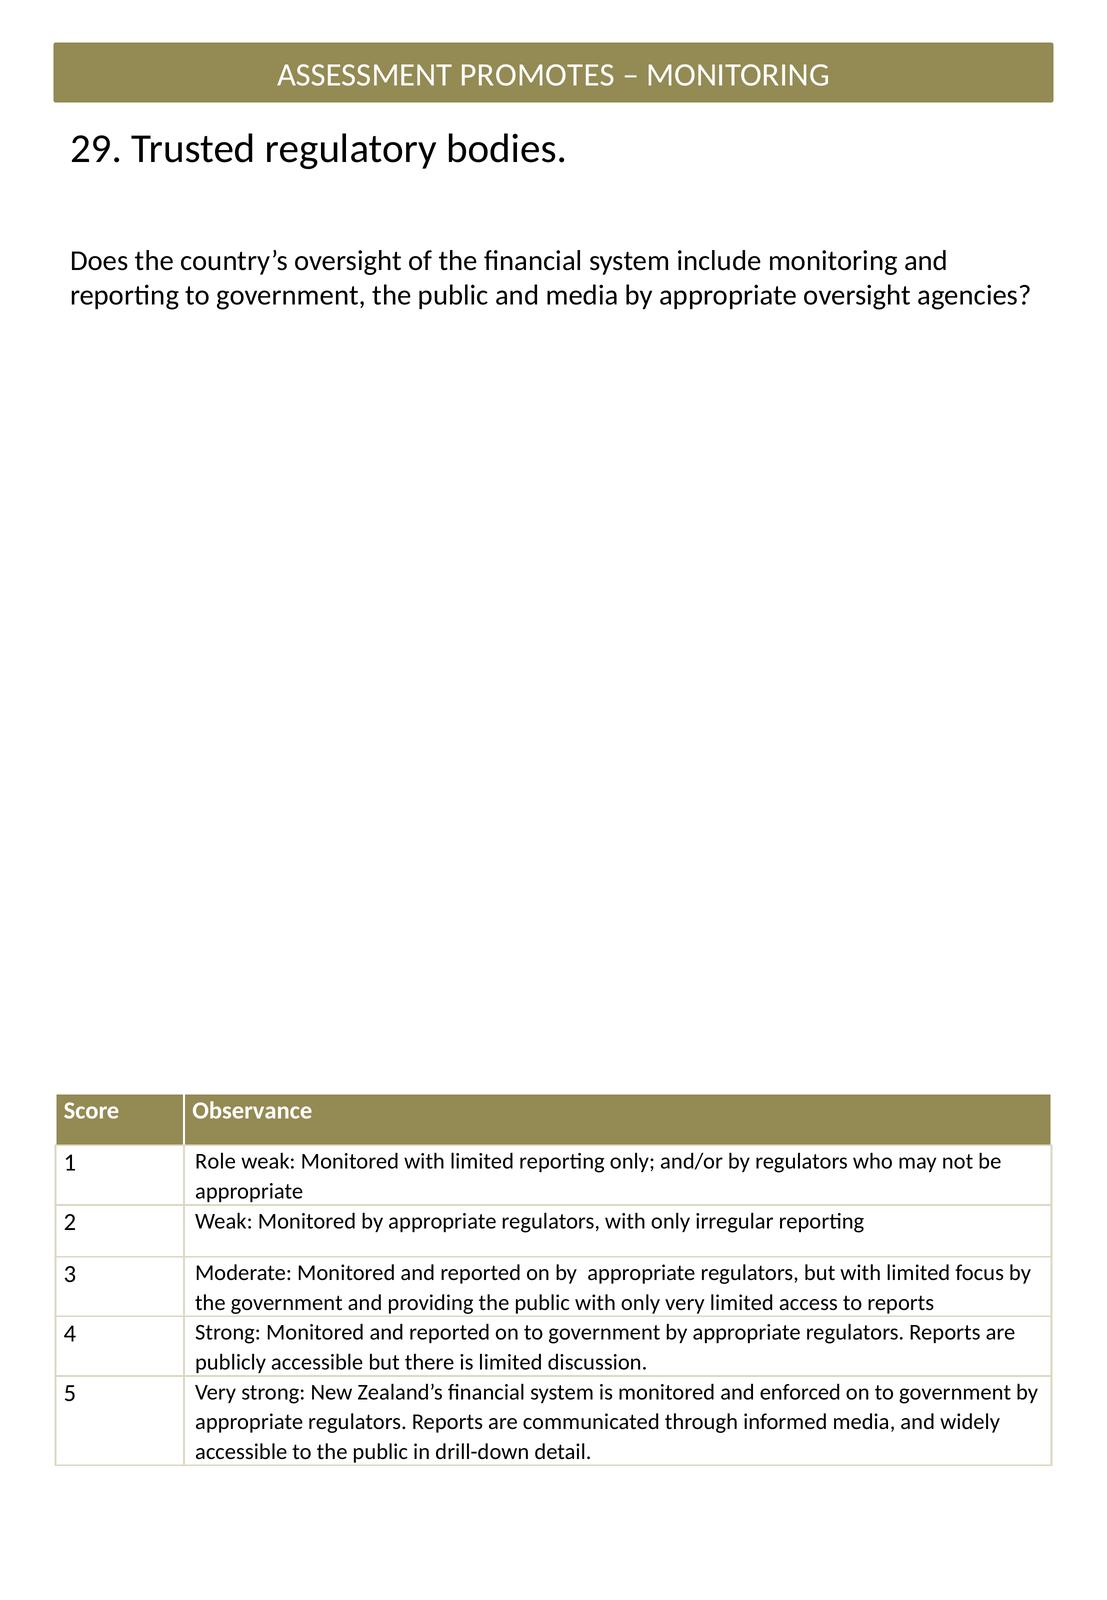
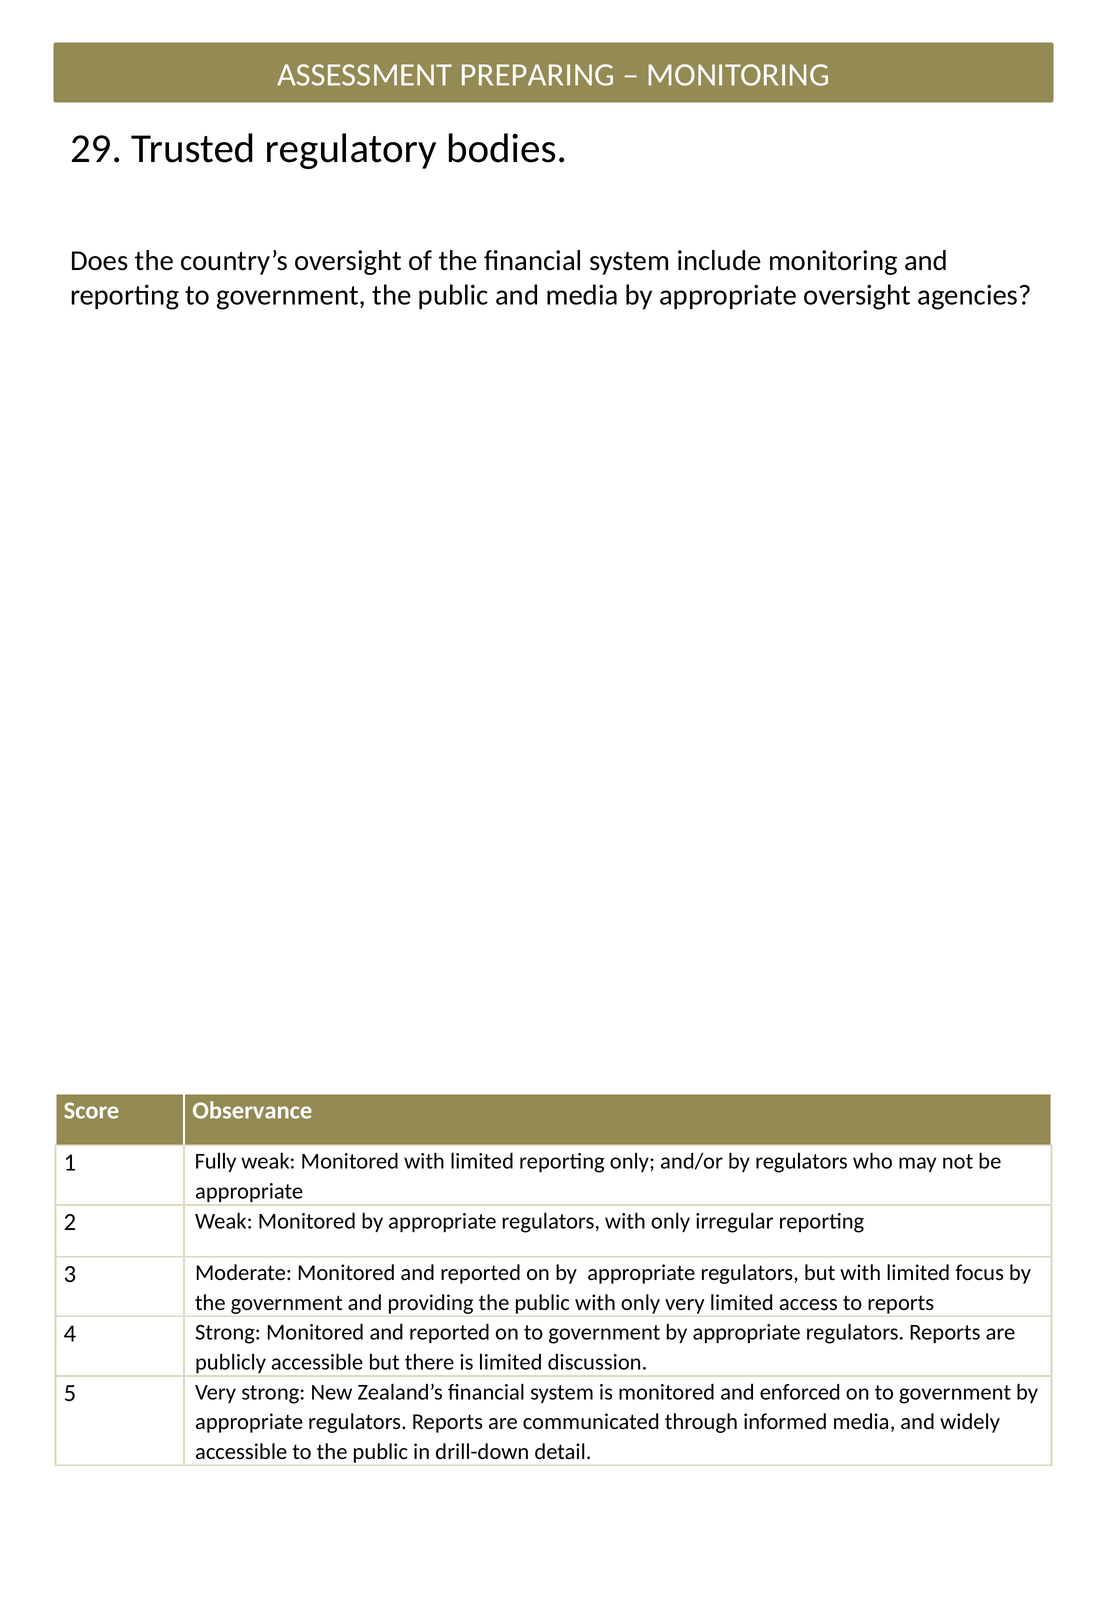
PROMOTES: PROMOTES -> PREPARING (537, 75)
Role: Role -> Fully (216, 1161)
